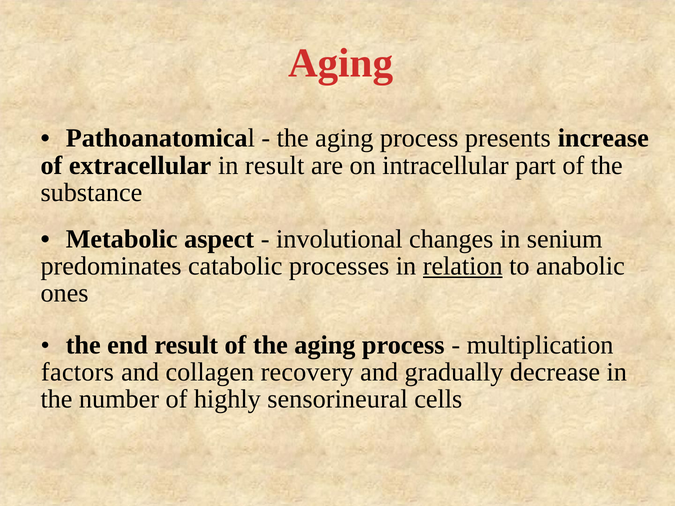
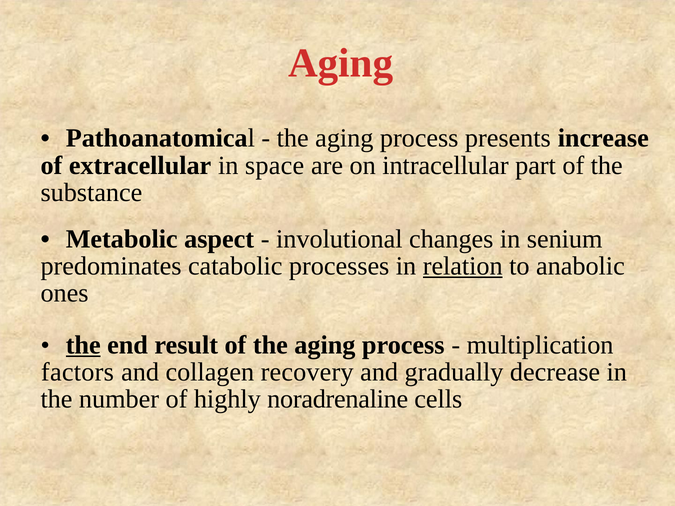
in result: result -> space (275, 166)
the underline: none -> present (83, 345)
sensorineural: sensorineural -> noradrenaline (338, 399)
